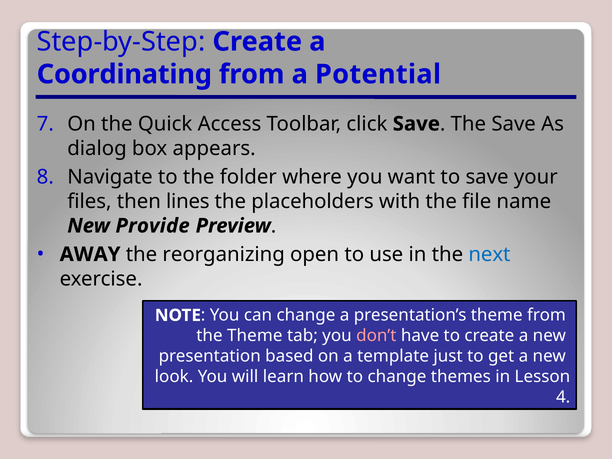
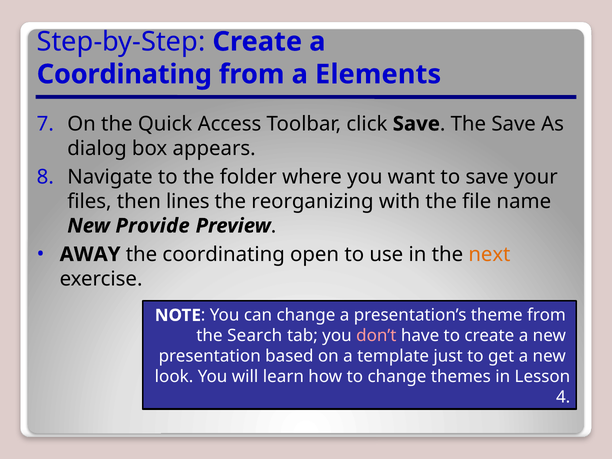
Potential: Potential -> Elements (378, 74)
placeholders: placeholders -> reorganizing (312, 201)
the reorganizing: reorganizing -> coordinating (224, 254)
next colour: blue -> orange (489, 254)
the Theme: Theme -> Search (255, 336)
